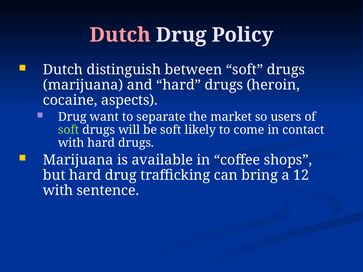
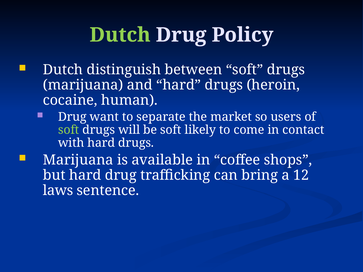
Dutch colour: pink -> light green (120, 35)
aspects: aspects -> human (129, 100)
with: with -> laws (58, 191)
